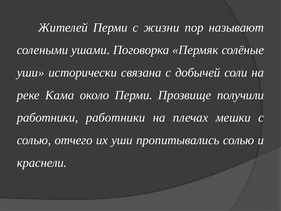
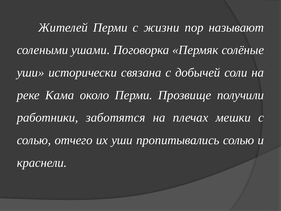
работники работники: работники -> заботятся (116, 118)
